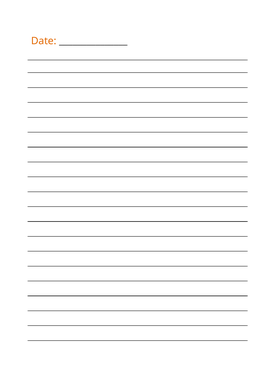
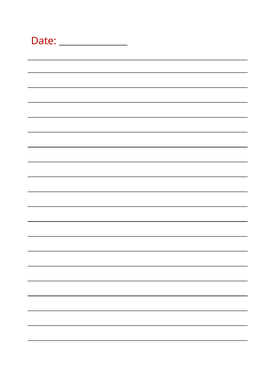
Date colour: orange -> red (44, 41)
